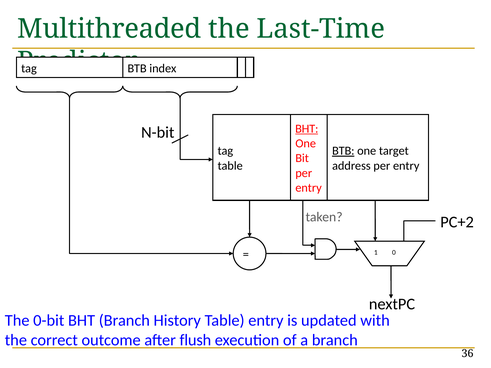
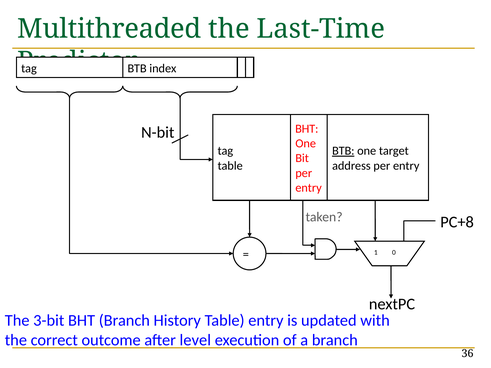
BHT underline: present -> none (307, 129)
PC+2: PC+2 -> PC+8 (457, 222)
0-bit: 0-bit -> 3-bit (49, 321)
flush: flush -> level (195, 340)
